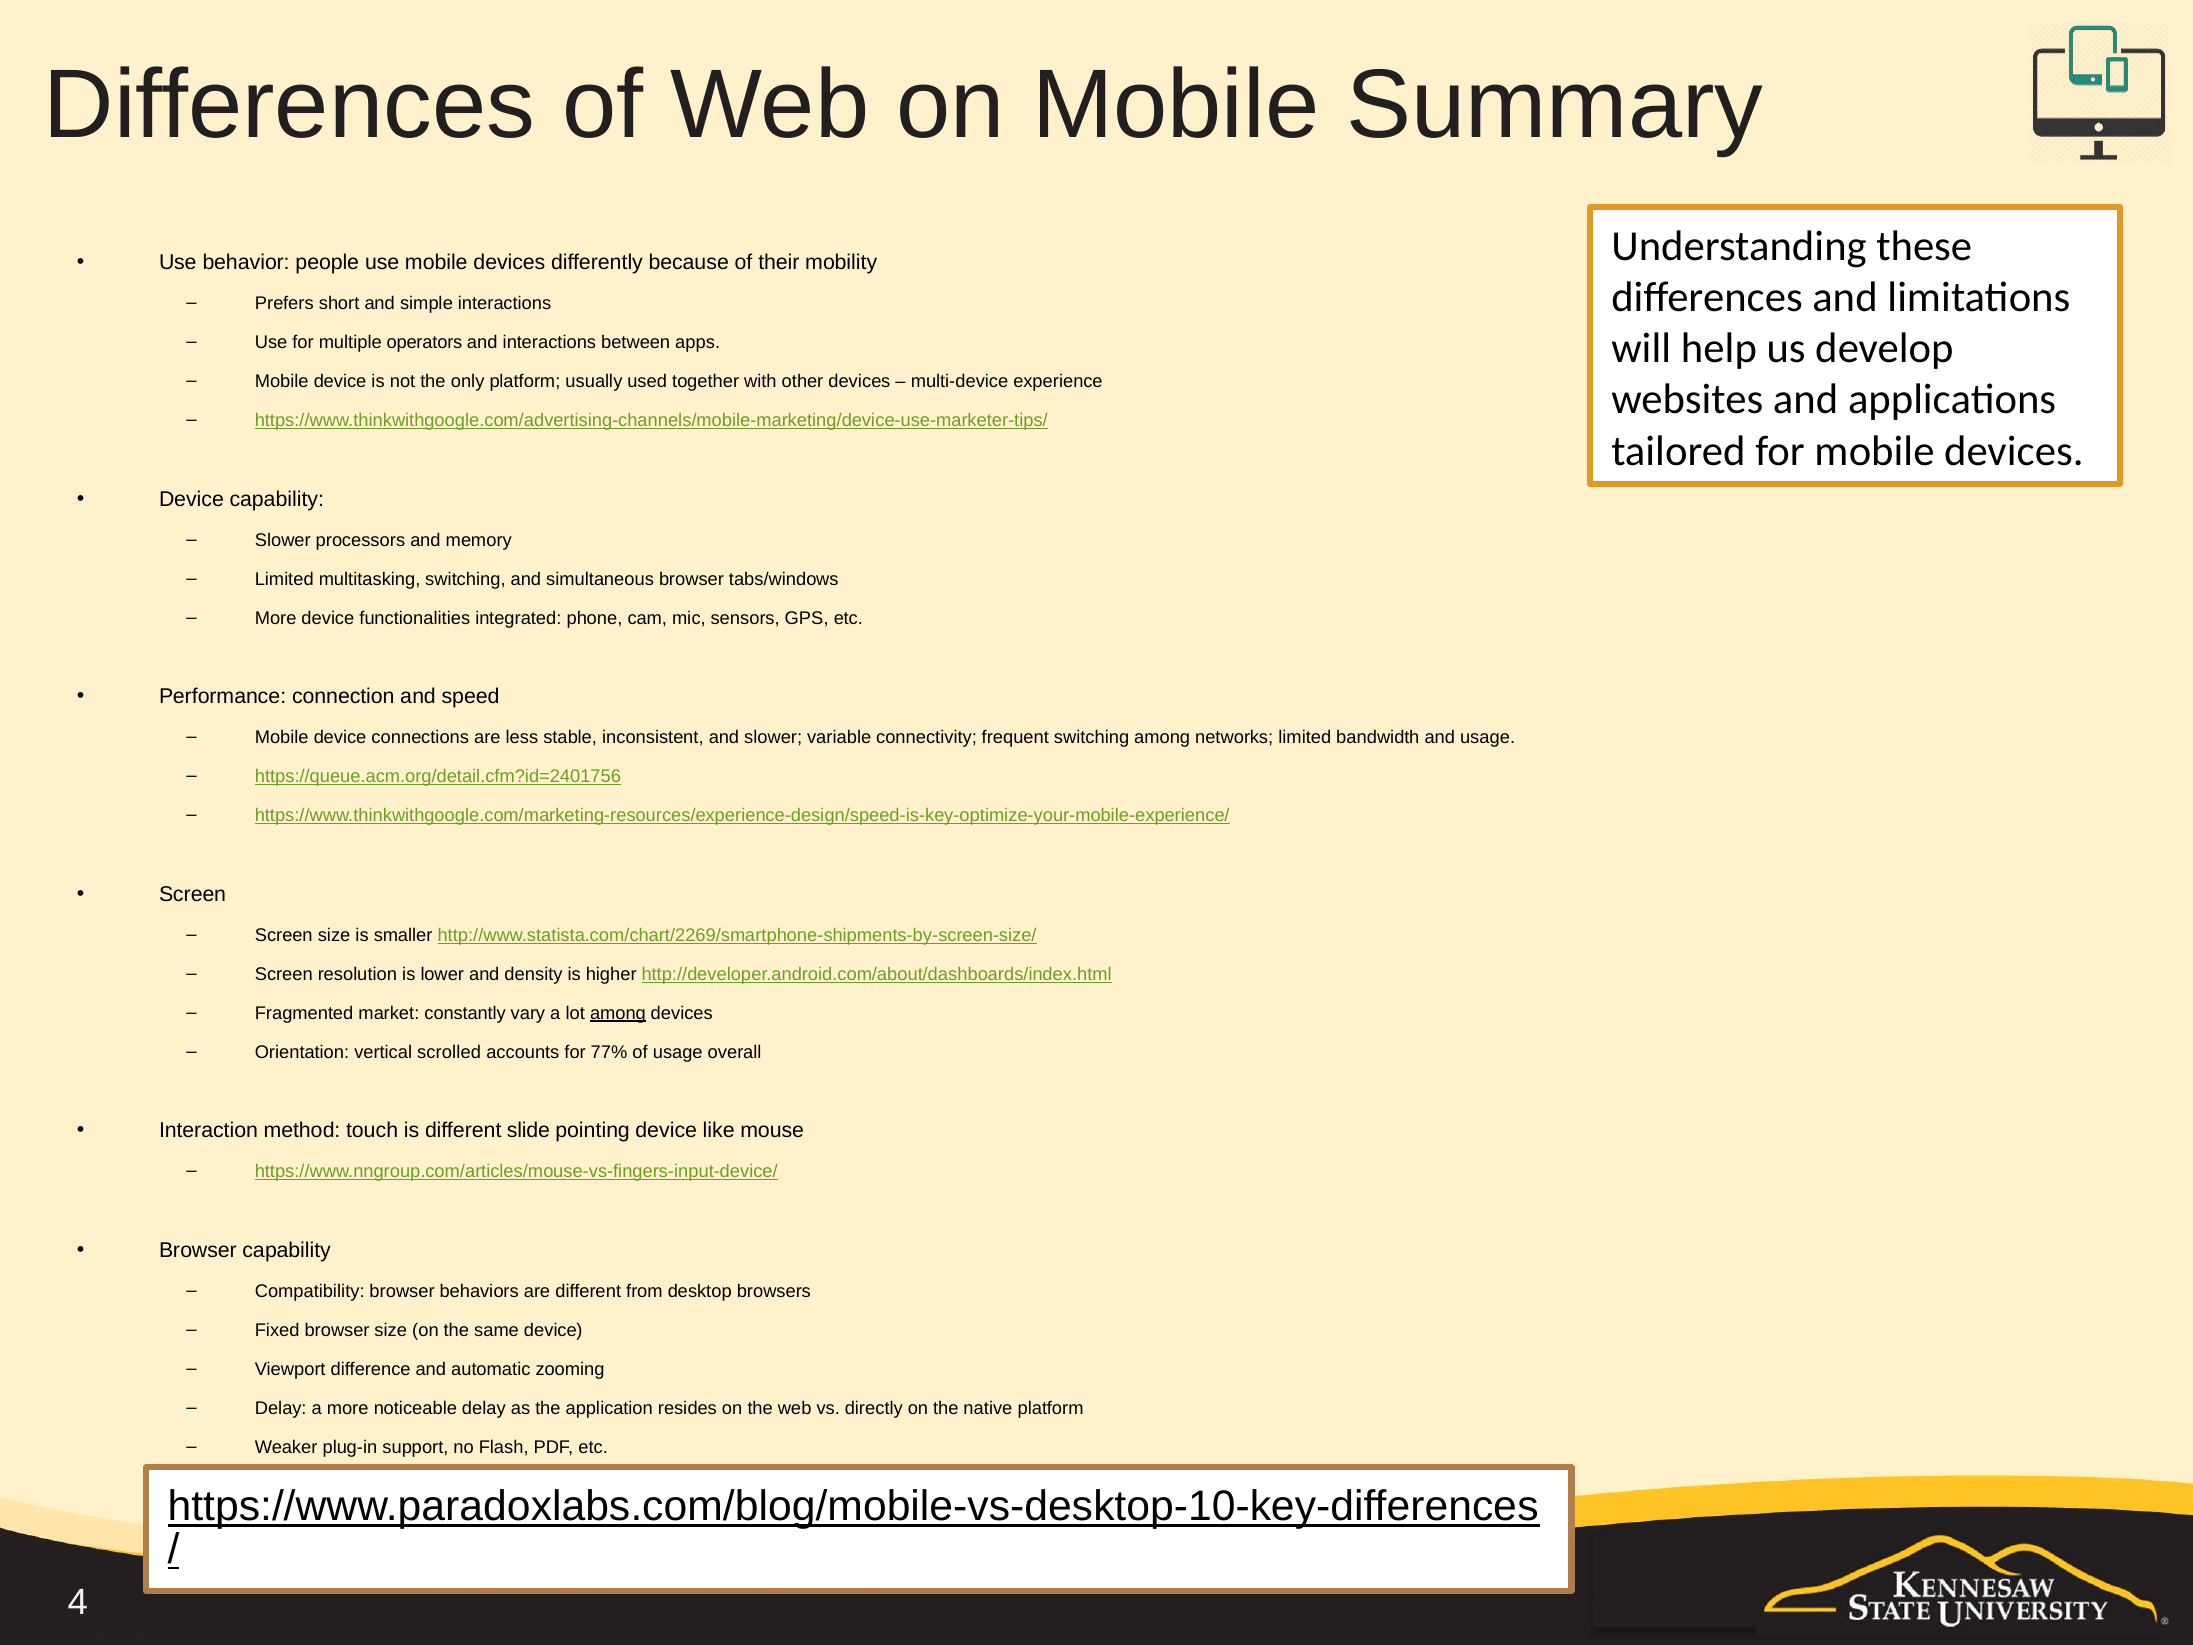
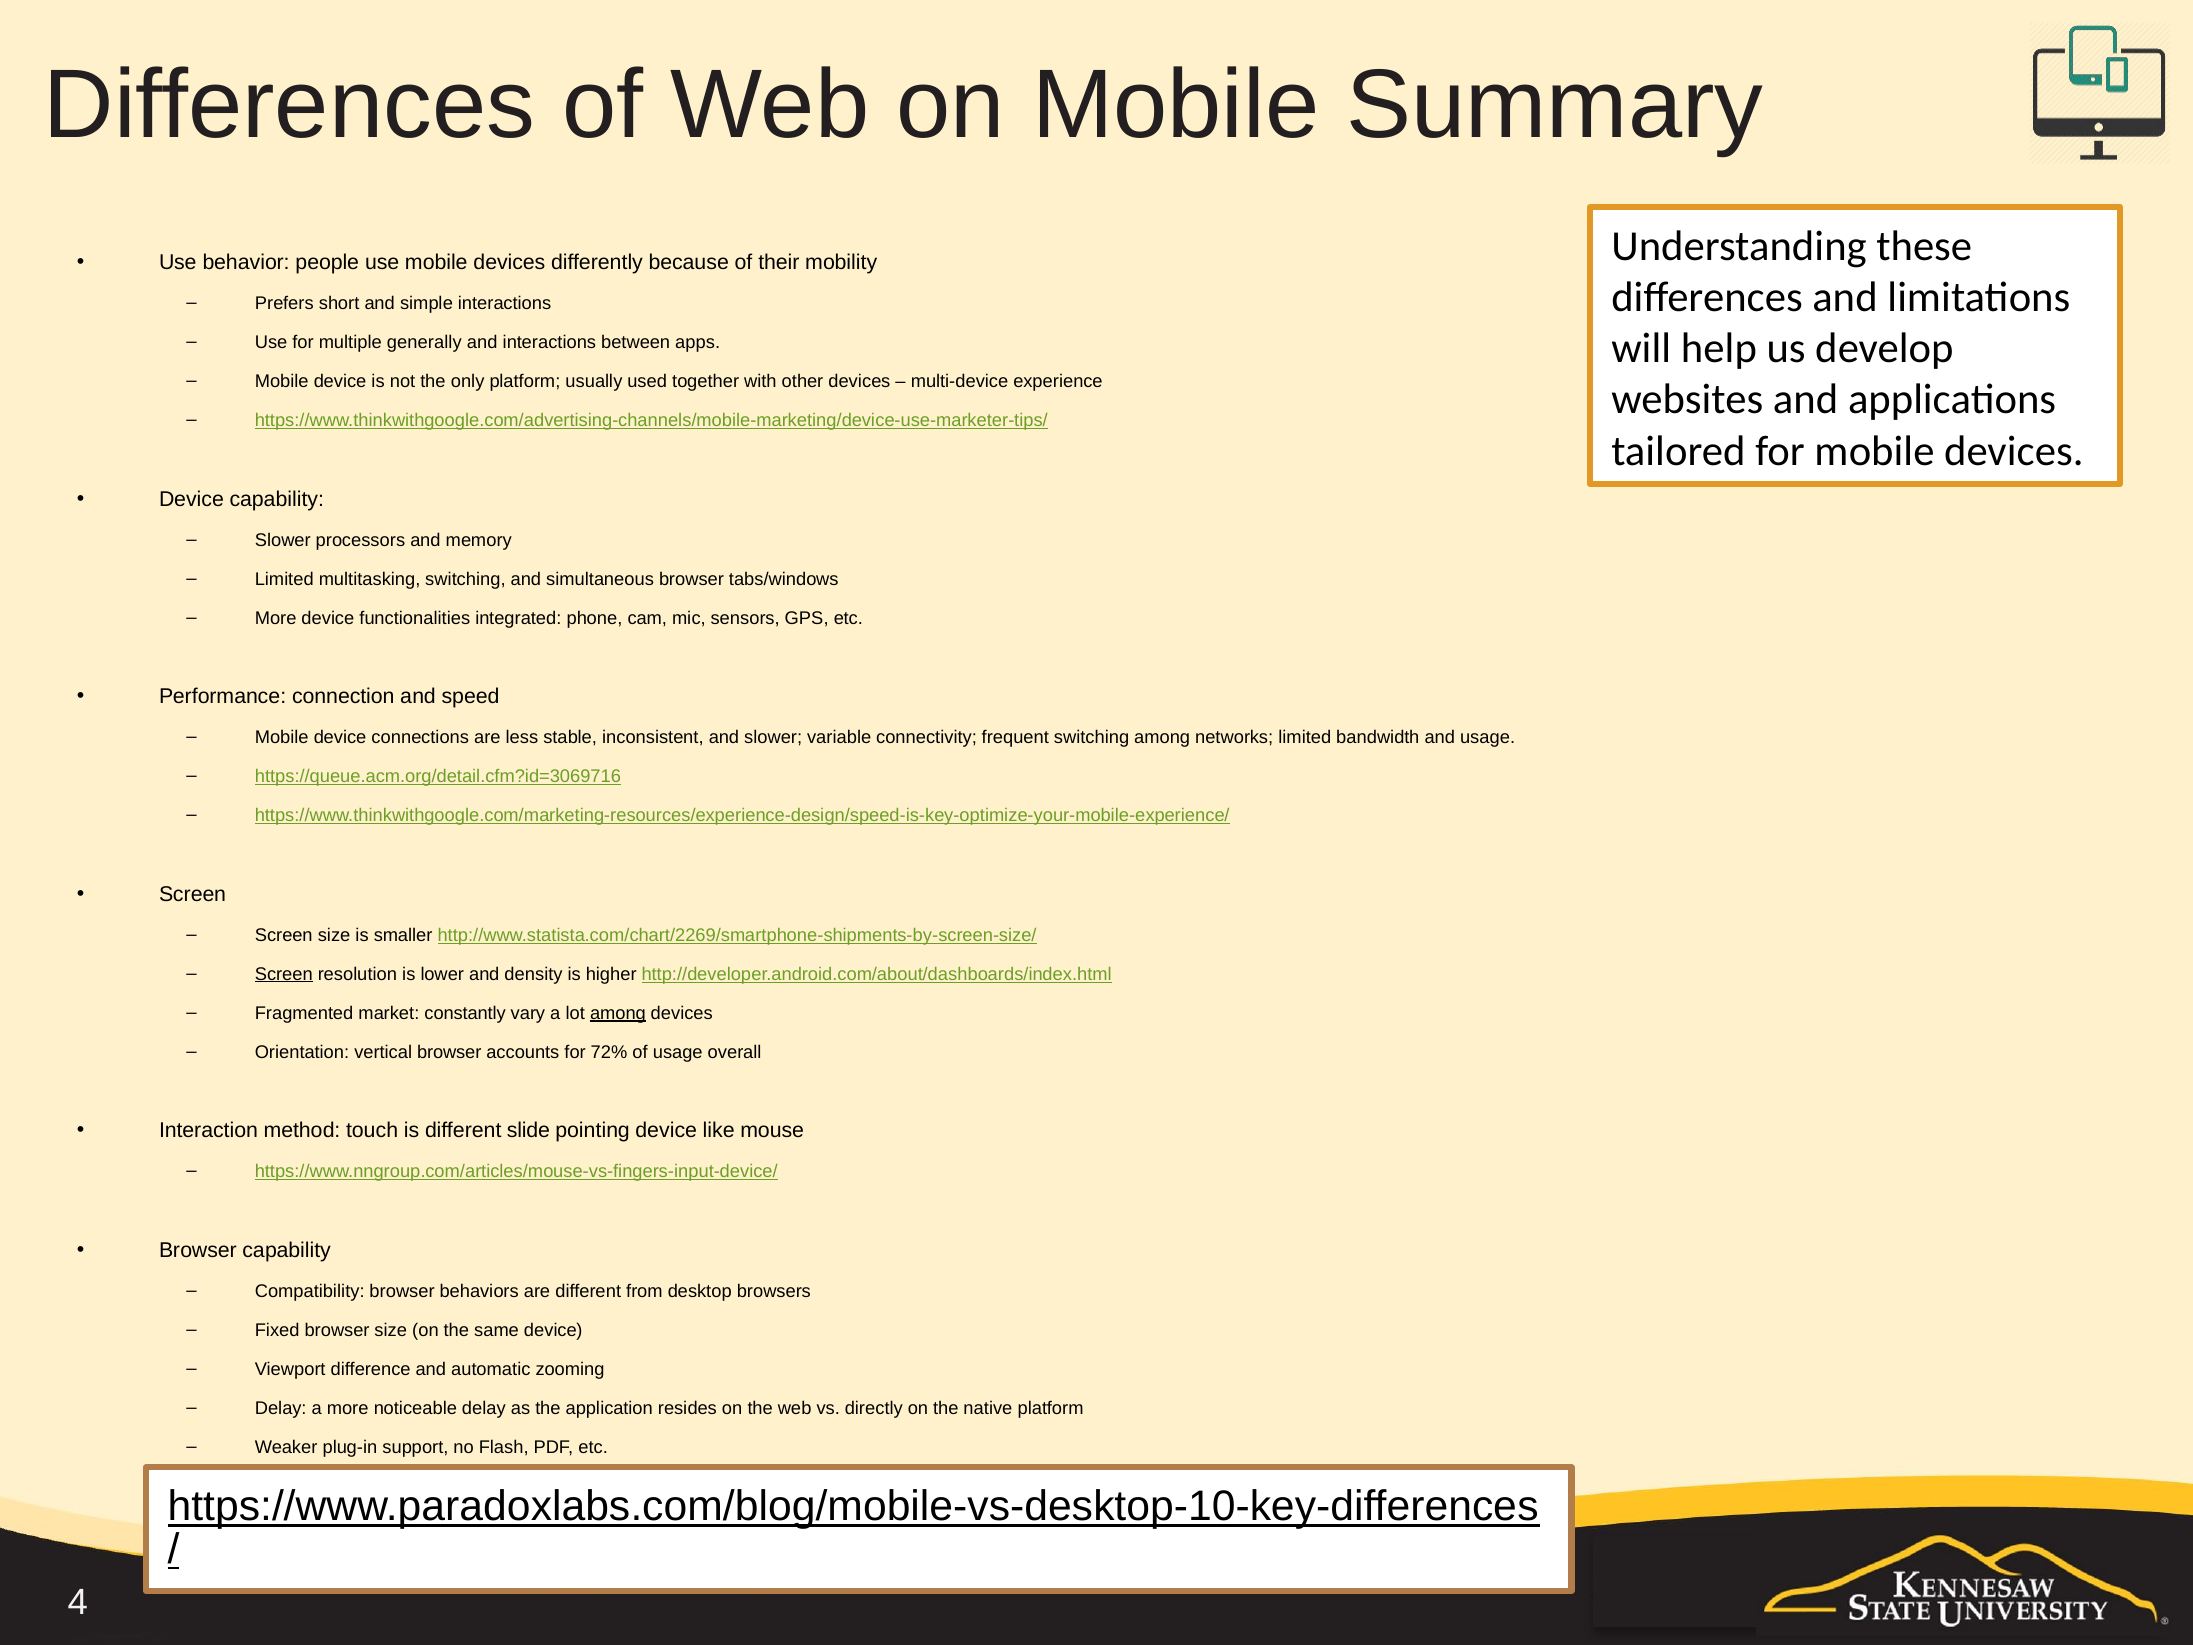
operators: operators -> generally (424, 343)
https://queue.acm.org/detail.cfm?id=2401756: https://queue.acm.org/detail.cfm?id=2401756 -> https://queue.acm.org/detail.cfm?id=3069716 (438, 776)
Screen underline: none -> present (284, 974)
vertical scrolled: scrolled -> browser (449, 1052)
77%: 77% -> 72% (609, 1052)
